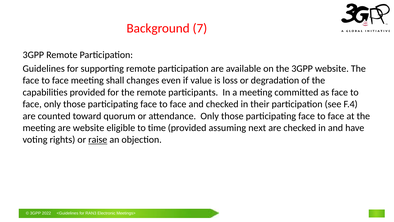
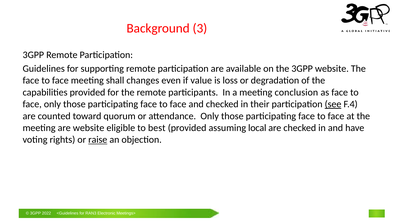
7: 7 -> 3 (200, 28)
committed: committed -> conclusion (296, 92)
see underline: none -> present (333, 104)
time: time -> best (157, 128)
next: next -> local (257, 128)
